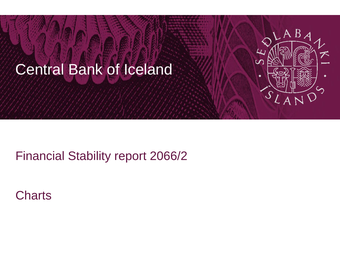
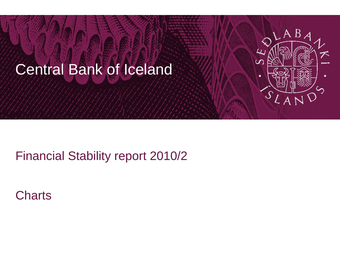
2066/2: 2066/2 -> 2010/2 (169, 156)
